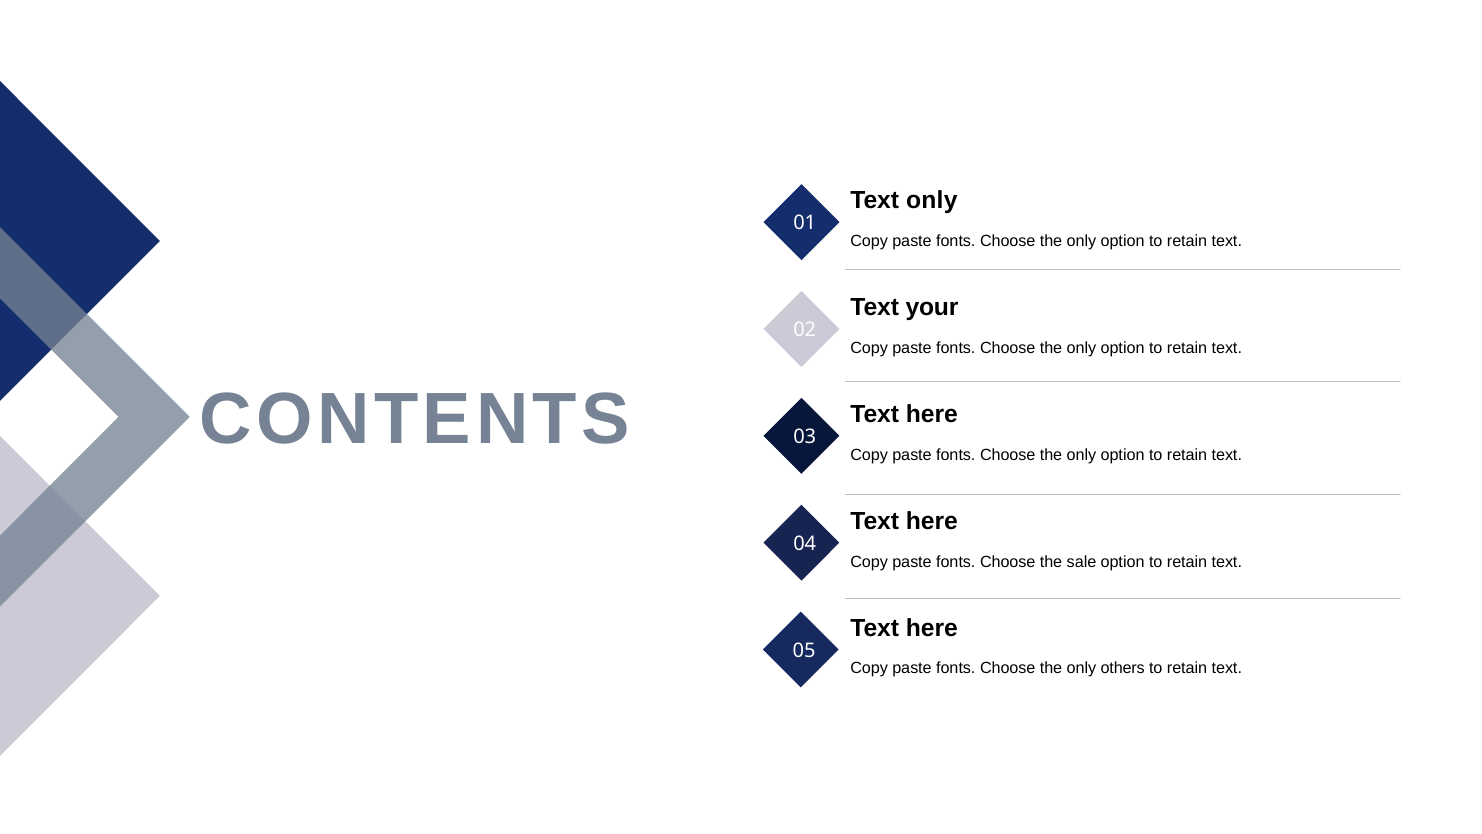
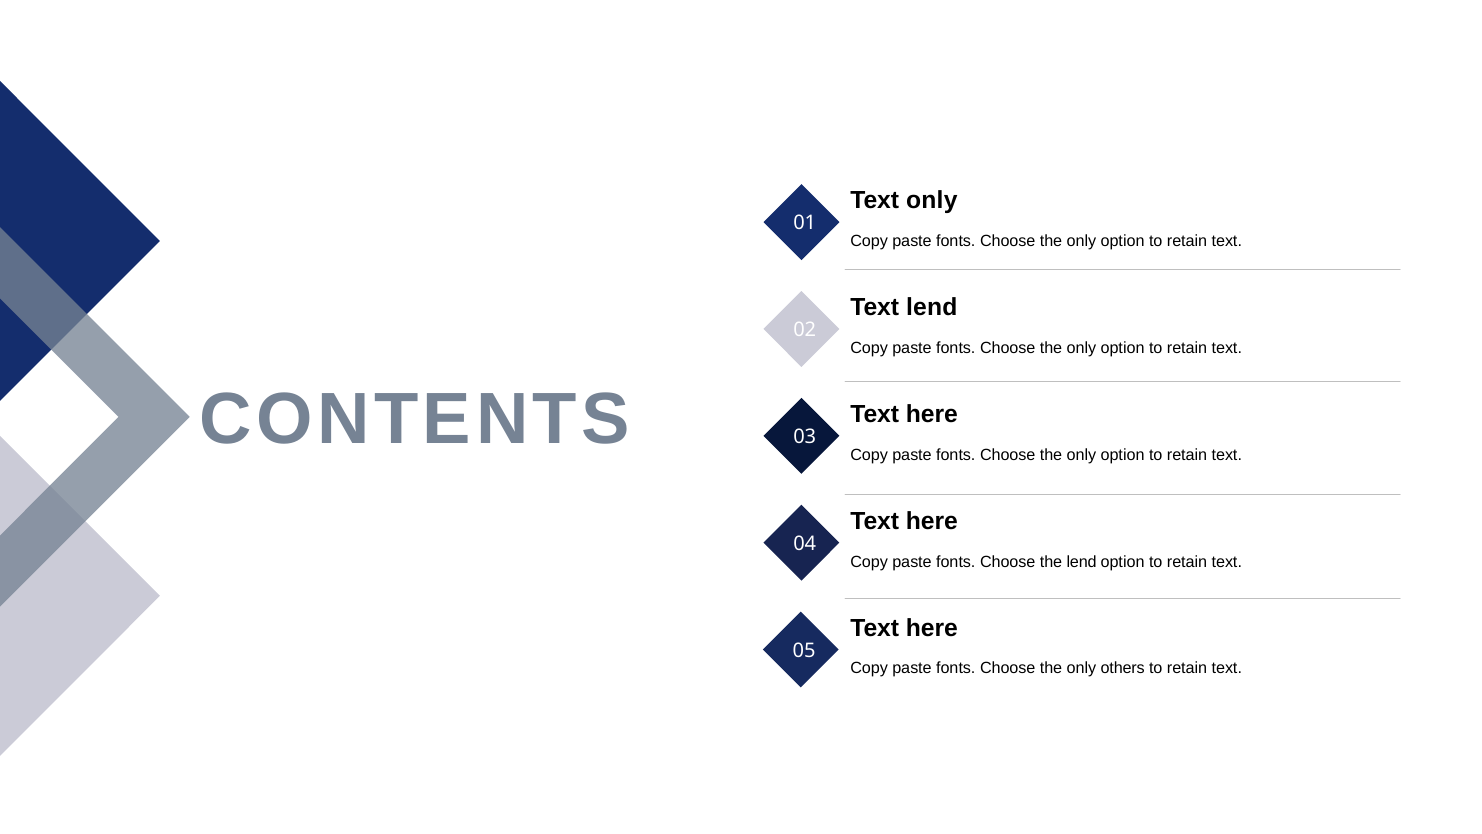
Text your: your -> lend (932, 307)
the sale: sale -> lend (1082, 562)
